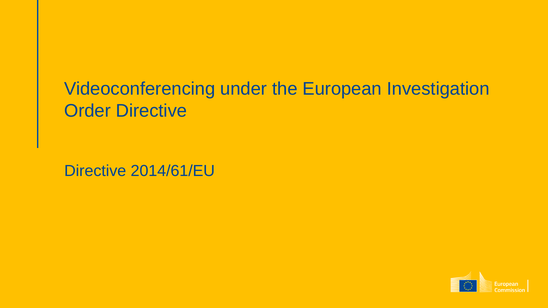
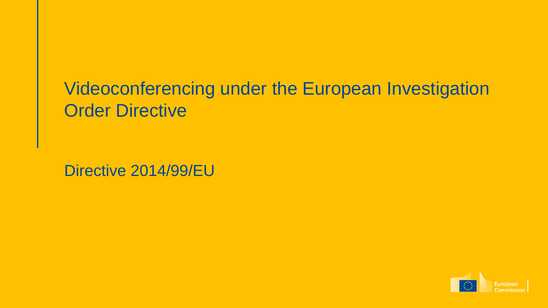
2014/61/EU: 2014/61/EU -> 2014/99/EU (173, 171)
